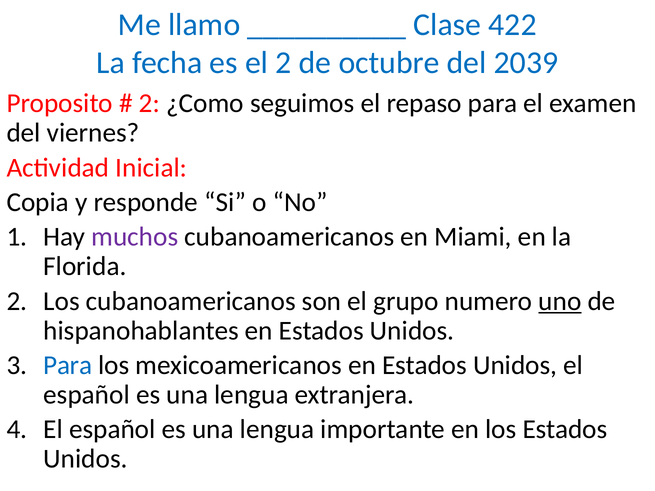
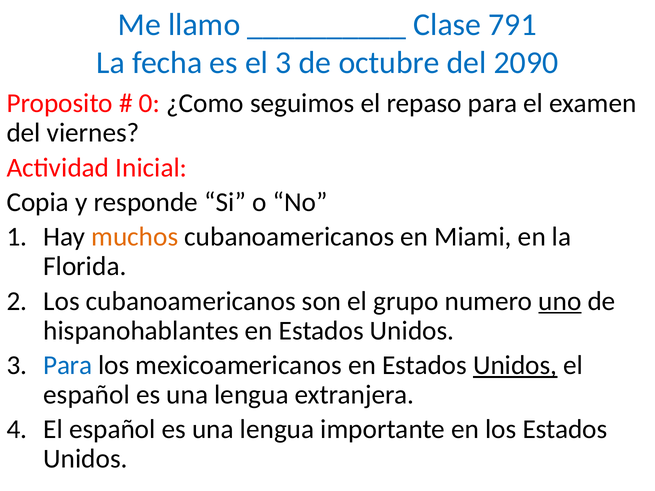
422: 422 -> 791 (513, 25)
el 2: 2 -> 3 (283, 63)
2039: 2039 -> 2090 (526, 63)
2: 2 -> 0 (149, 103)
muchos colour: purple -> orange (135, 237)
Unidos underline: none -> present (515, 365)
